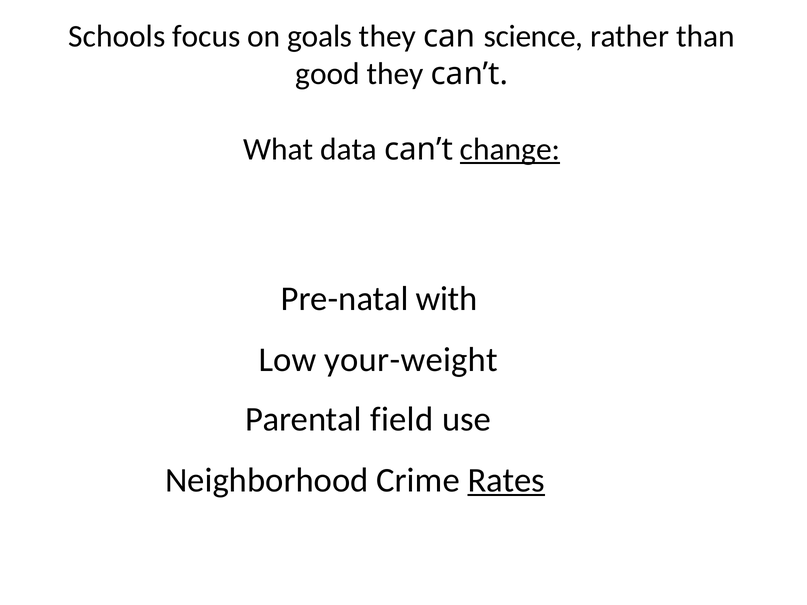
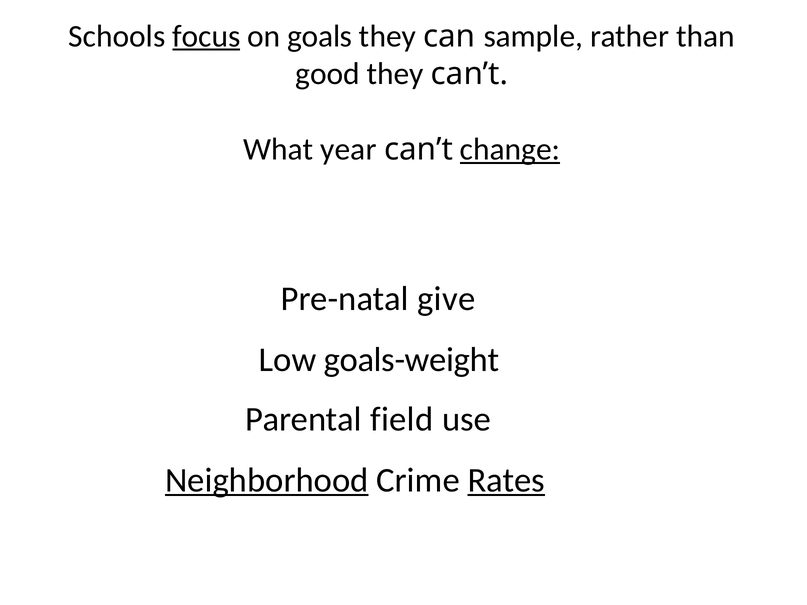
focus underline: none -> present (206, 36)
science: science -> sample (533, 36)
data: data -> year (348, 150)
with: with -> give (446, 299)
your-weight: your-weight -> goals-weight (411, 360)
Neighborhood underline: none -> present (267, 480)
